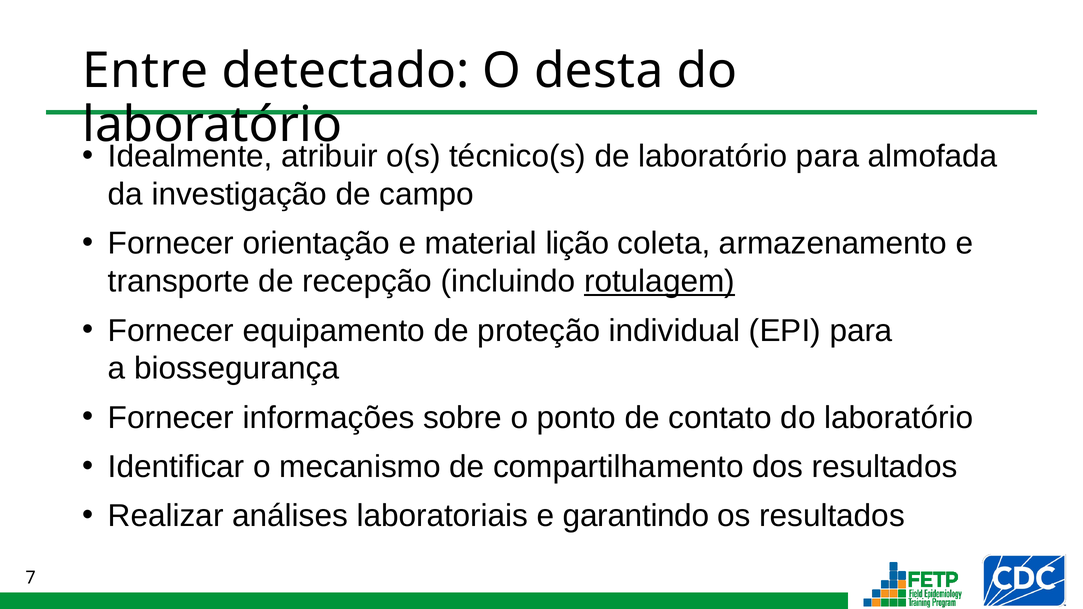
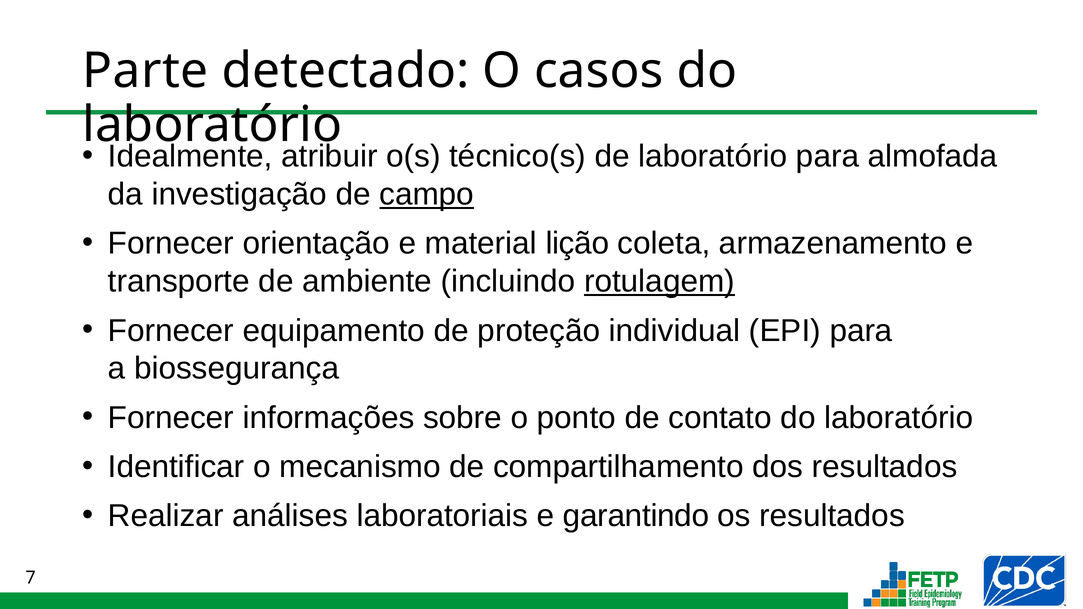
Entre: Entre -> Parte (145, 71)
desta: desta -> casos (599, 71)
campo underline: none -> present (427, 194)
recepção: recepção -> ambiente (367, 282)
